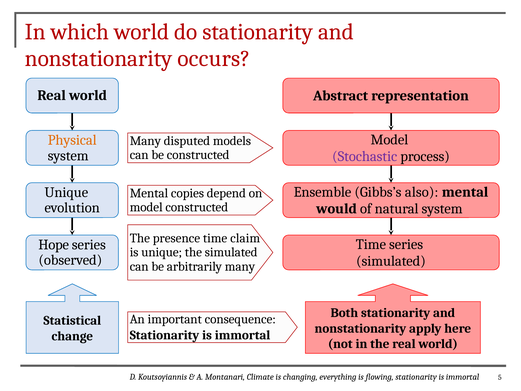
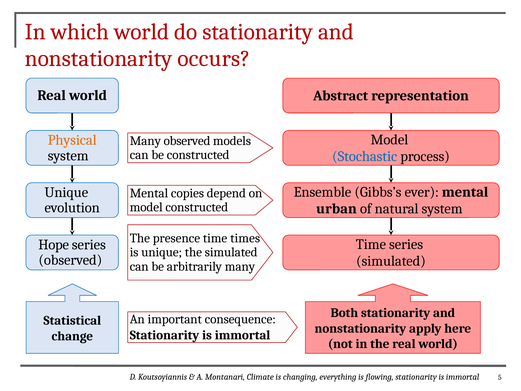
Many disputed: disputed -> observed (187, 141)
Stochastic colour: purple -> blue (365, 156)
also: also -> ever (422, 192)
would: would -> urban (336, 208)
claim: claim -> times (245, 238)
